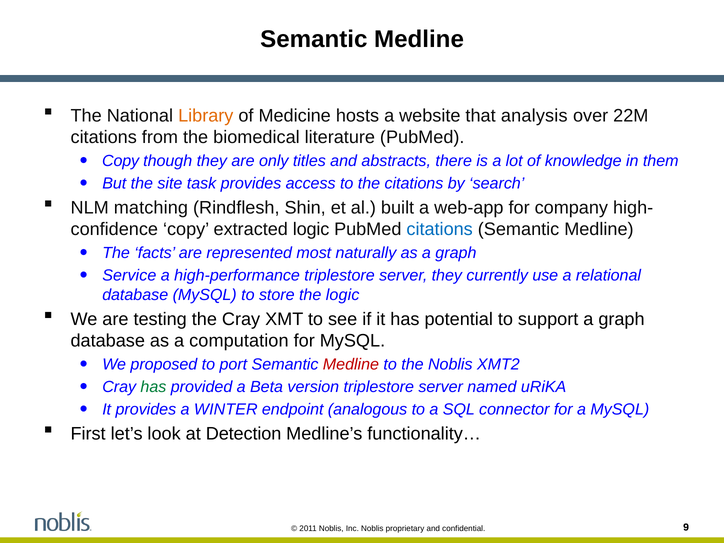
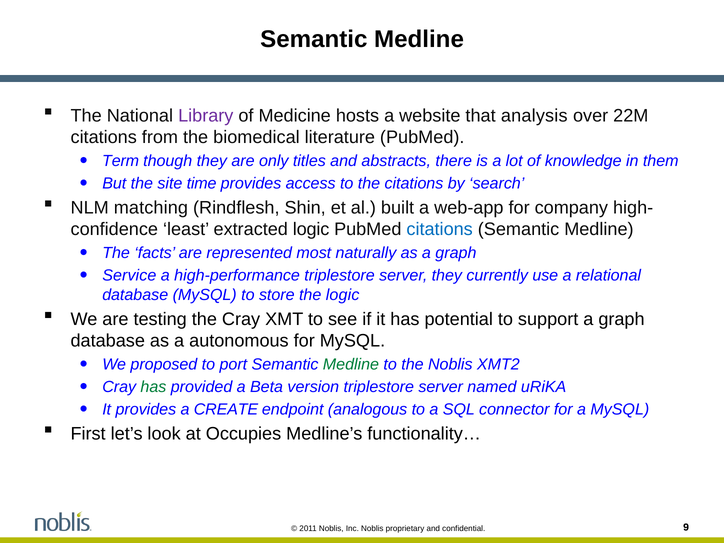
Library colour: orange -> purple (206, 116)
Copy: Copy -> Term (121, 161)
task: task -> time (202, 184)
copy: copy -> least (186, 229)
computation: computation -> autonomous (239, 341)
Medline colour: red -> green (351, 364)
WINTER: WINTER -> CREATE (226, 410)
Detection: Detection -> Occupies (244, 434)
